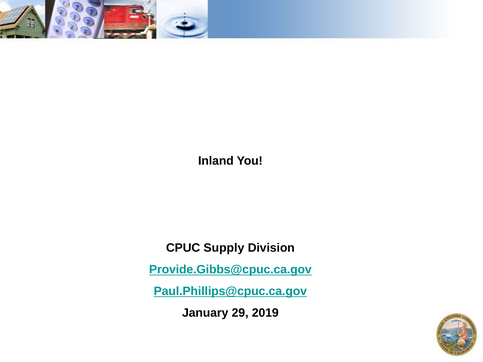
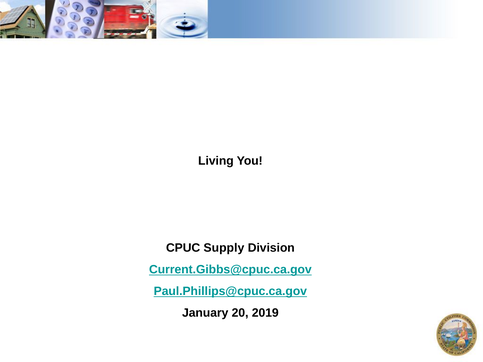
Inland: Inland -> Living (216, 161)
Provide.Gibbs@cpuc.ca.gov: Provide.Gibbs@cpuc.ca.gov -> Current.Gibbs@cpuc.ca.gov (230, 270)
29: 29 -> 20 (240, 313)
